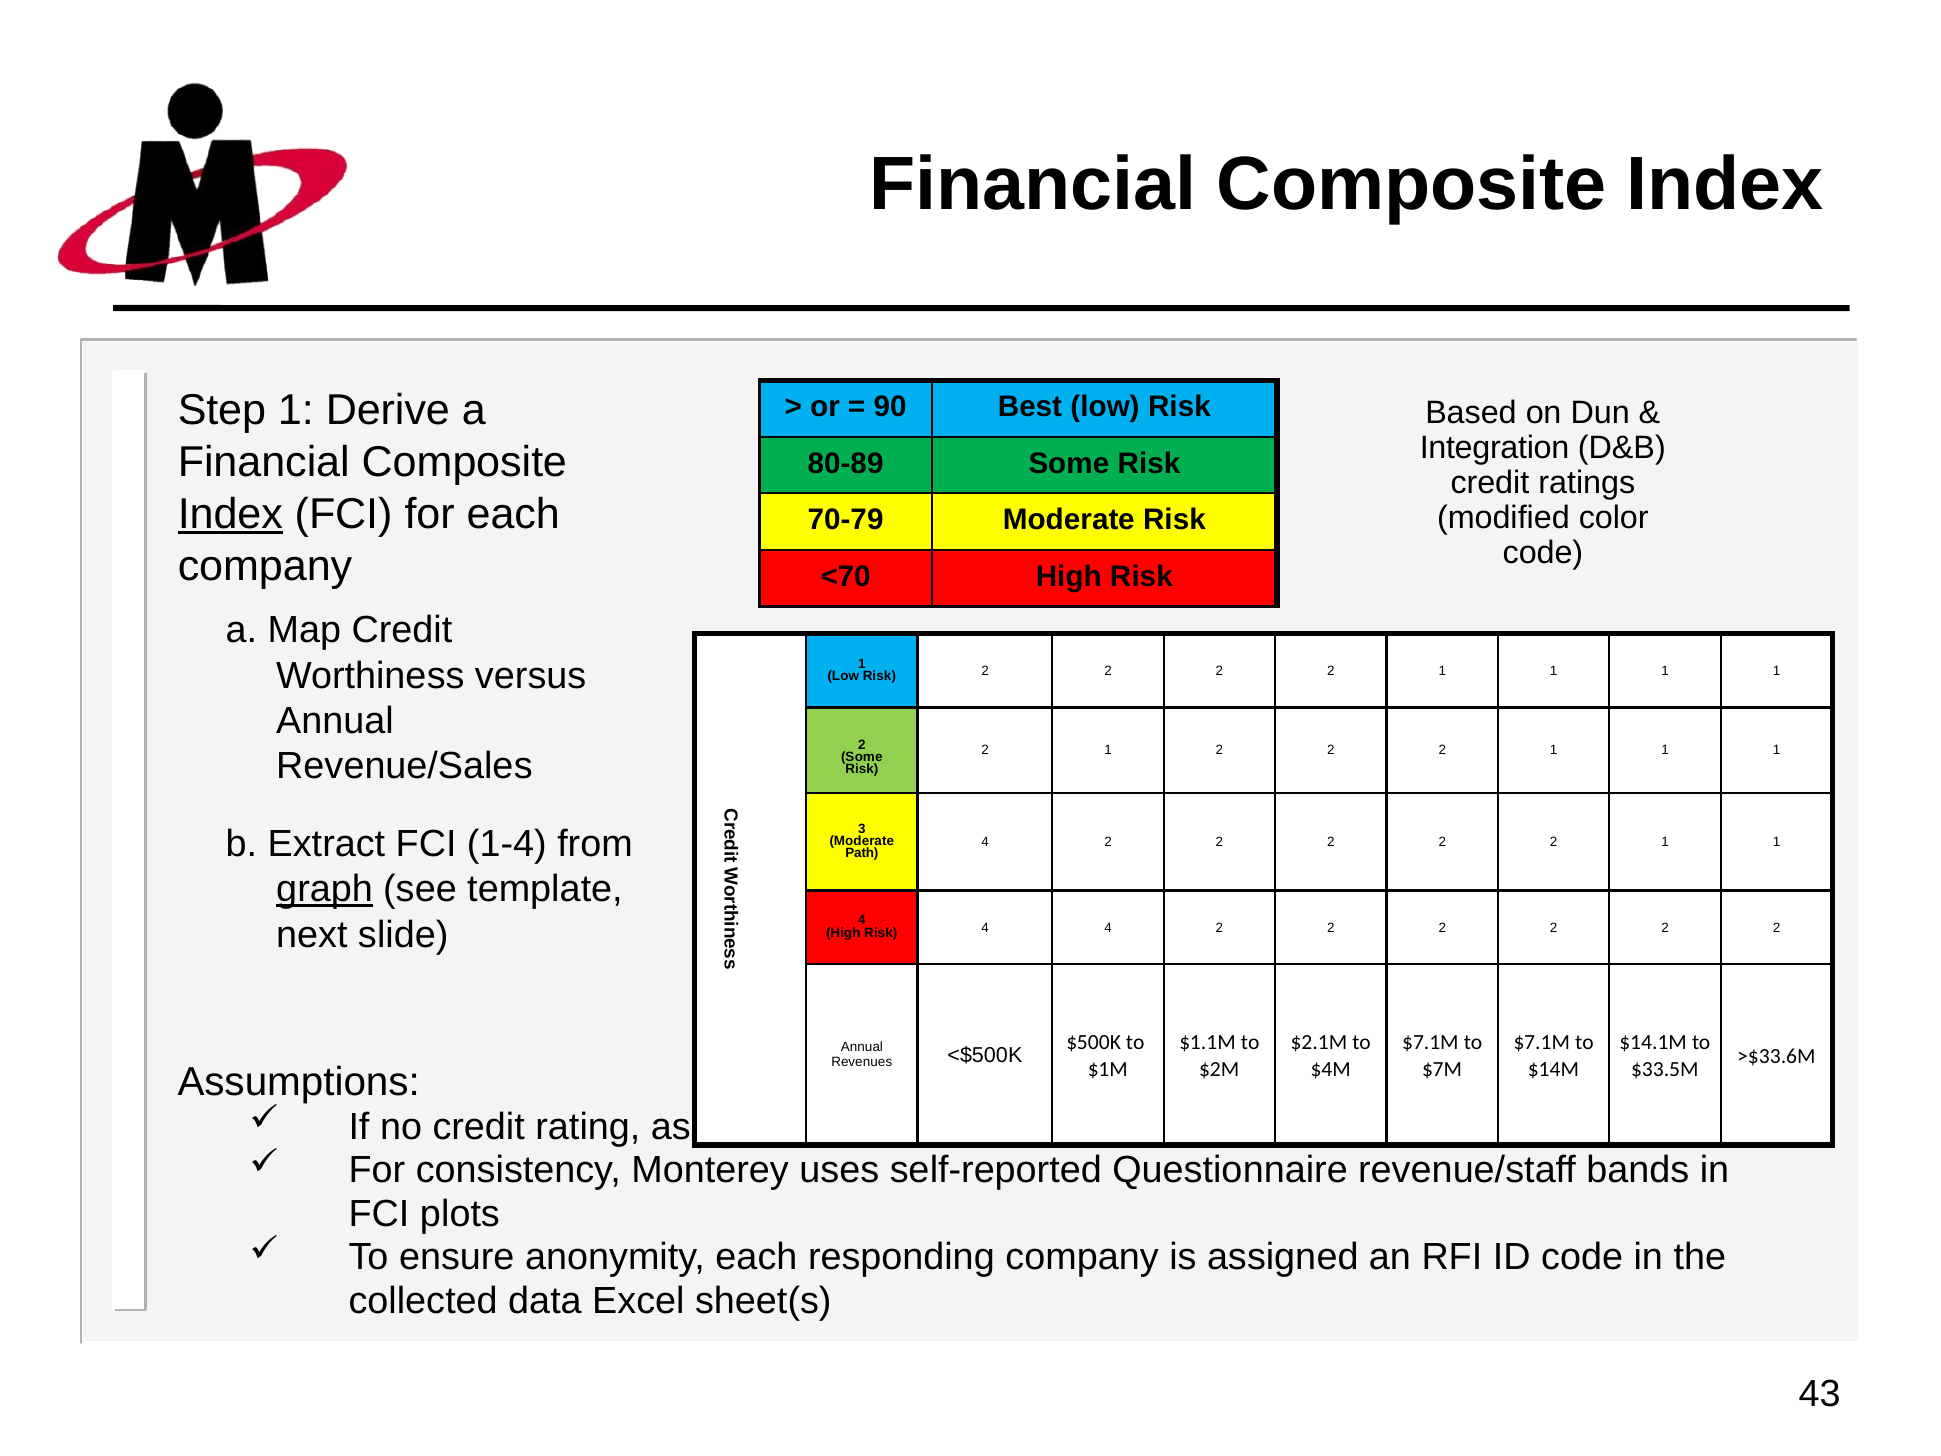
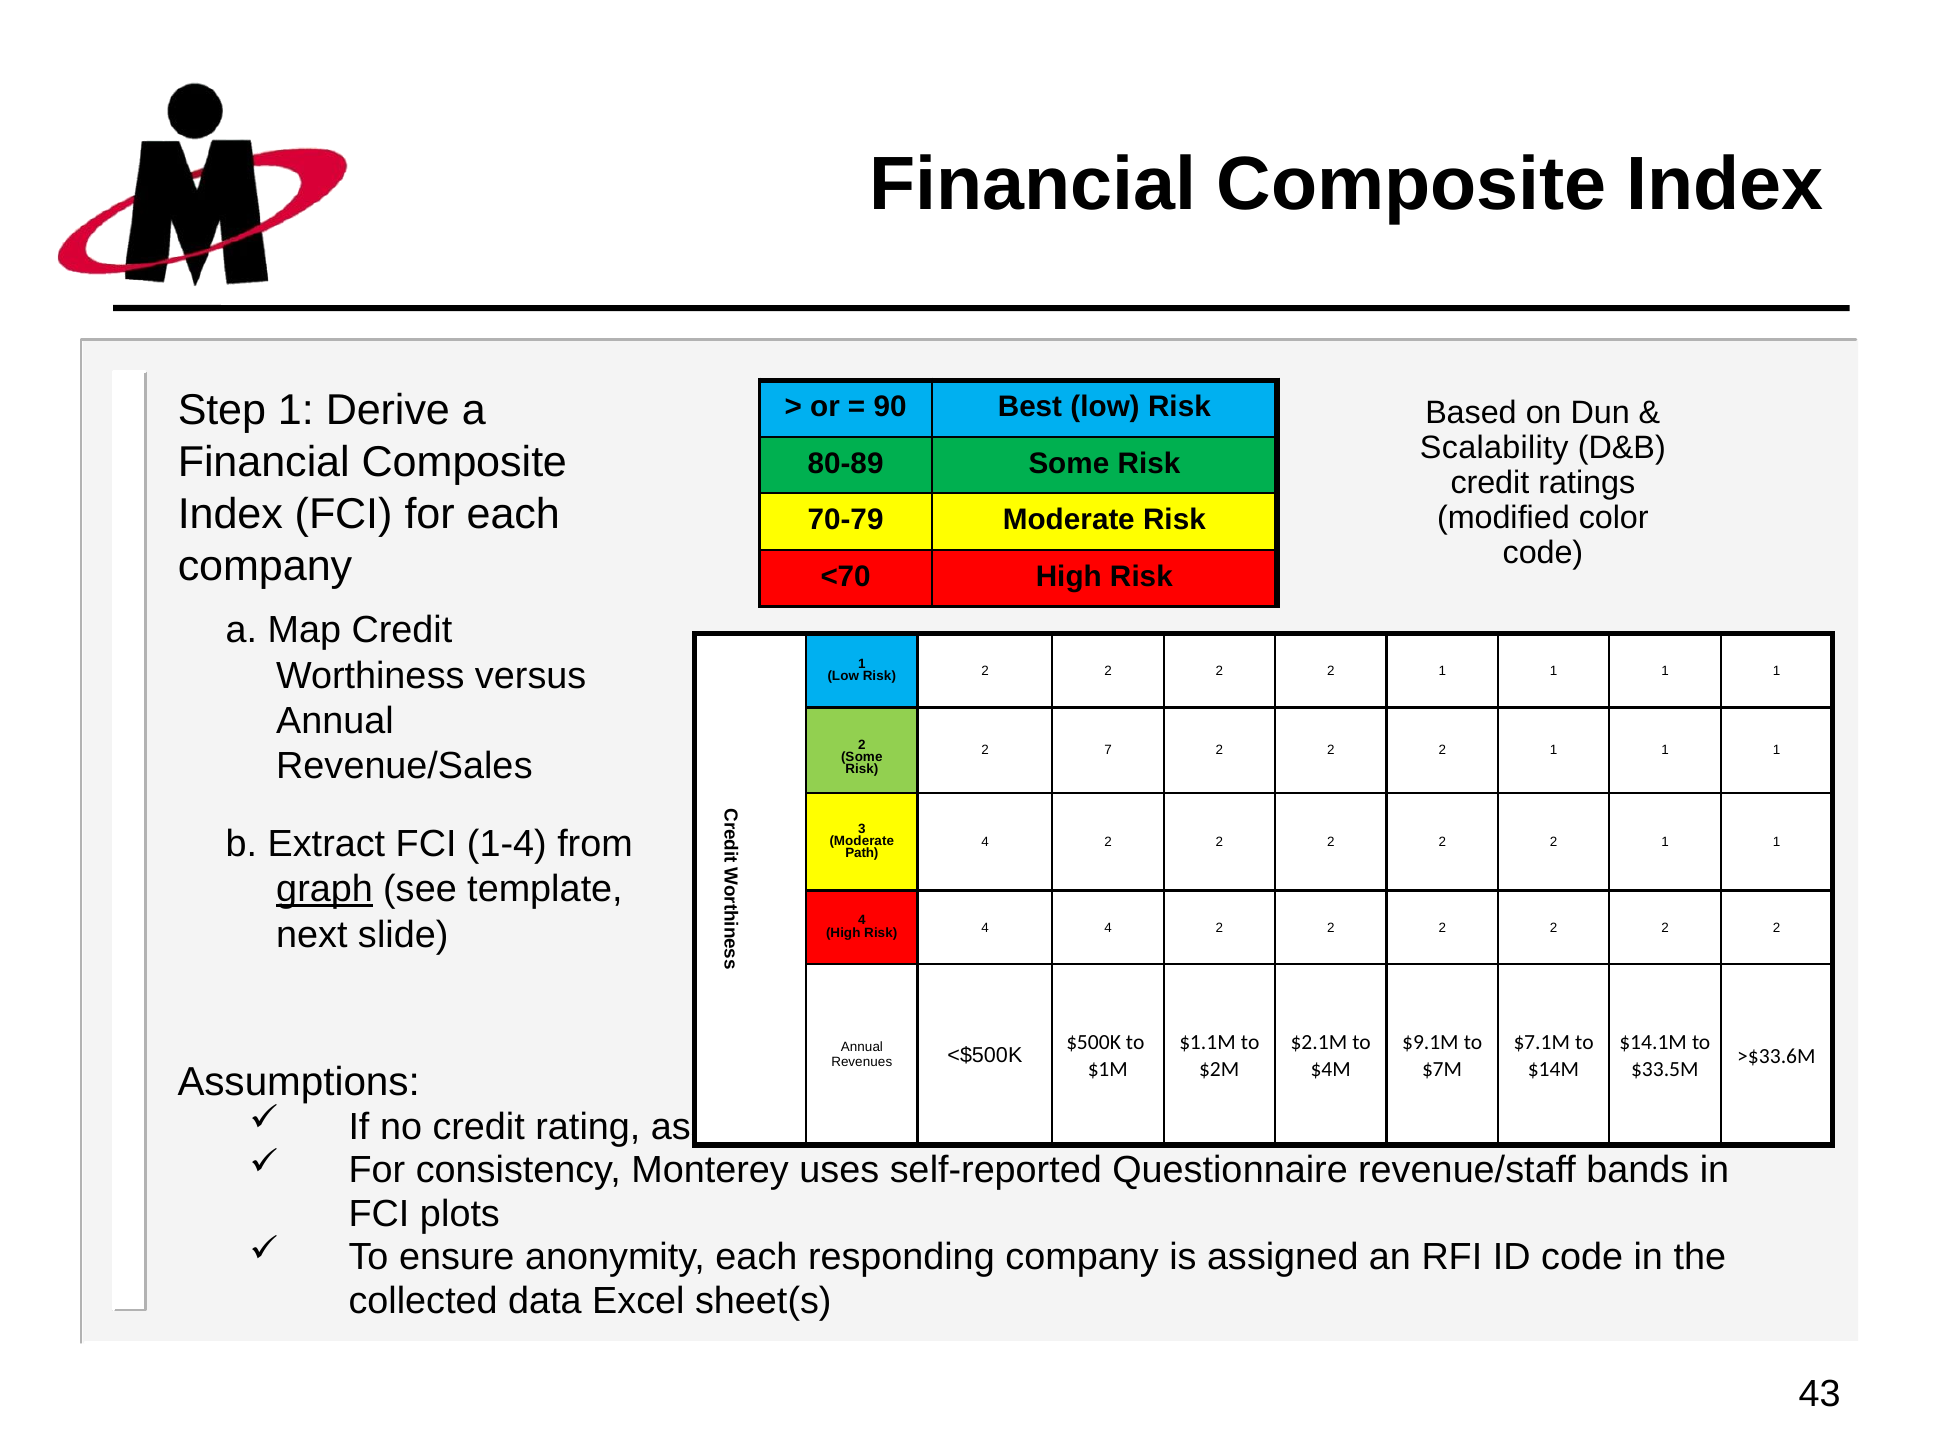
Integration: Integration -> Scalability (1494, 448)
Index underline: present -> none (230, 514)
1: 1 -> 7 (1108, 750)
$7.1M: $7.1M -> $9.1M (1430, 1043)
